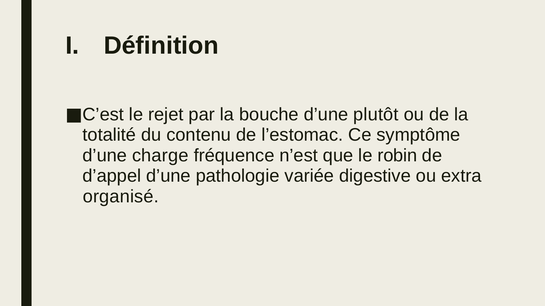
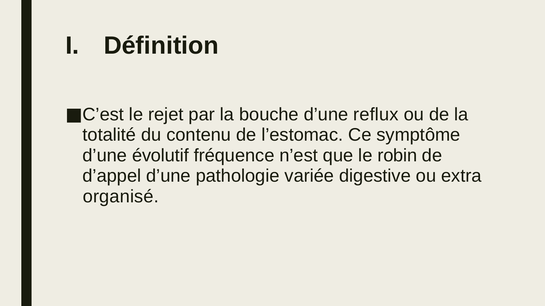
plutôt: plutôt -> reflux (376, 115)
charge: charge -> évolutif (160, 156)
